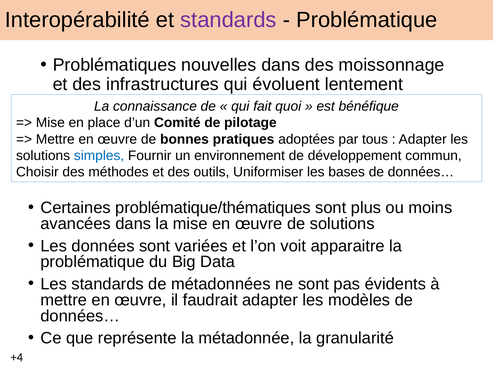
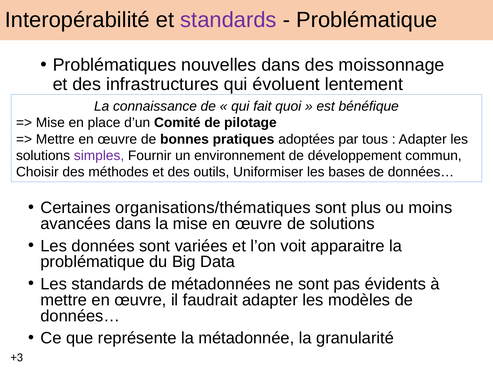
simples colour: blue -> purple (99, 156)
problématique/thématiques: problématique/thématiques -> organisations/thématiques (213, 208)
+4: +4 -> +3 (17, 357)
